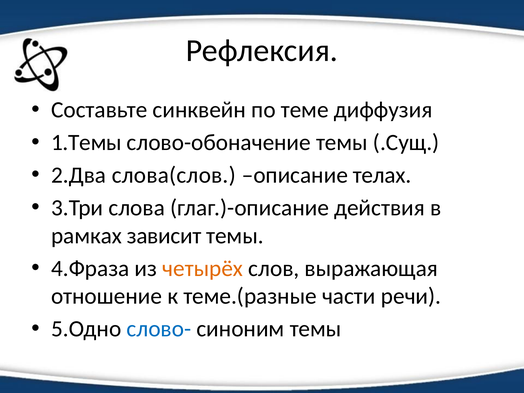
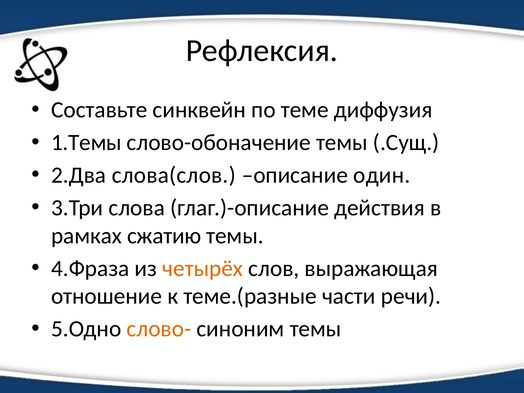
телах: телах -> один (382, 175)
зависит: зависит -> сжатию (164, 236)
слово- colour: blue -> orange (159, 329)
